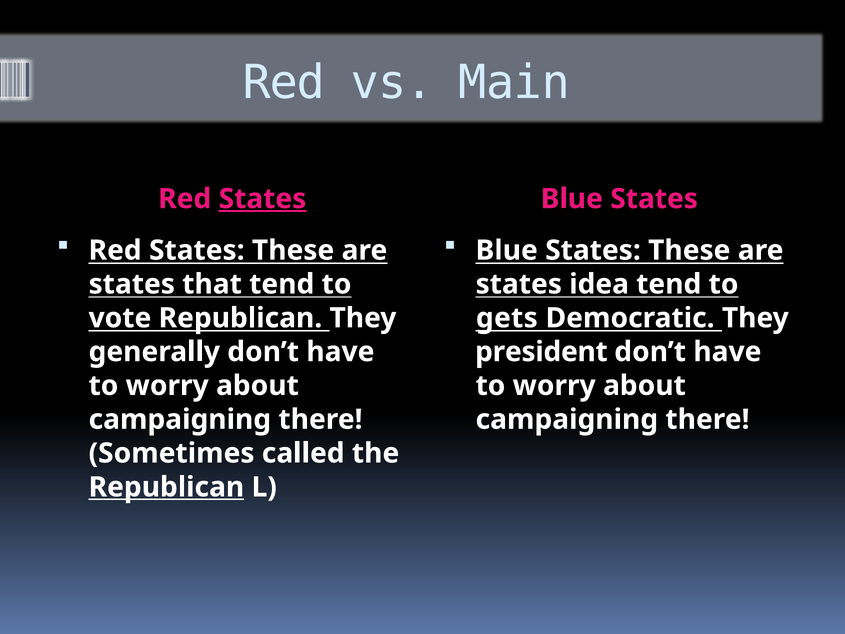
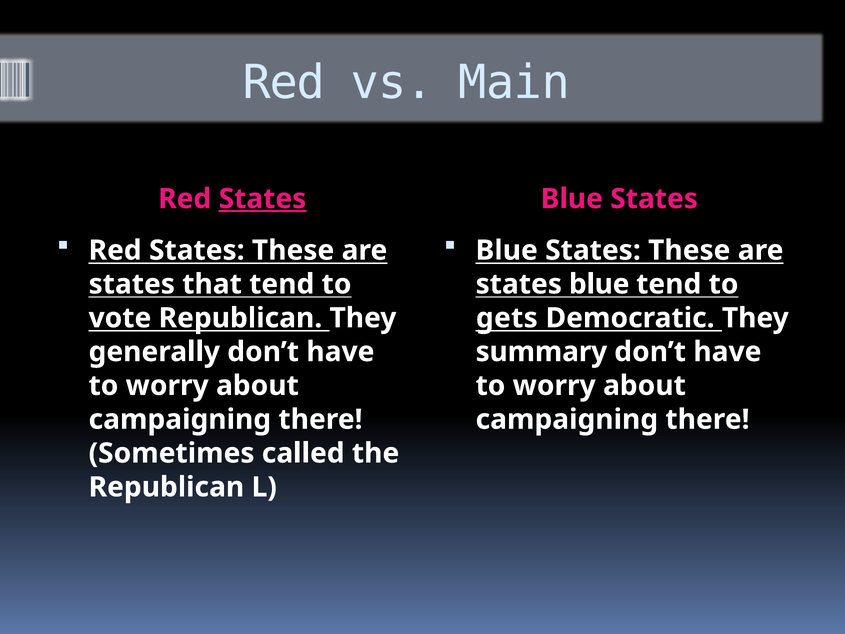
idea: idea -> blue (599, 284)
president: president -> summary (541, 352)
Republican underline: present -> none (166, 487)
